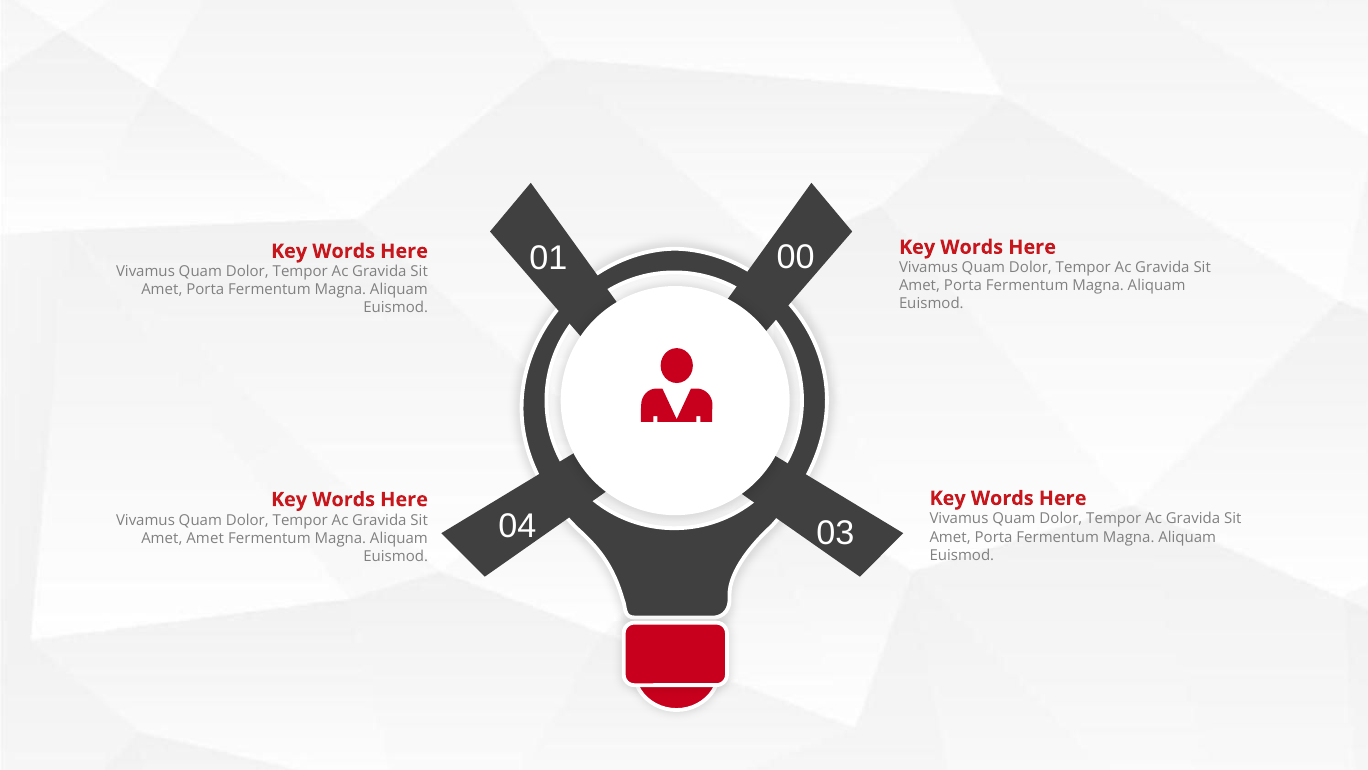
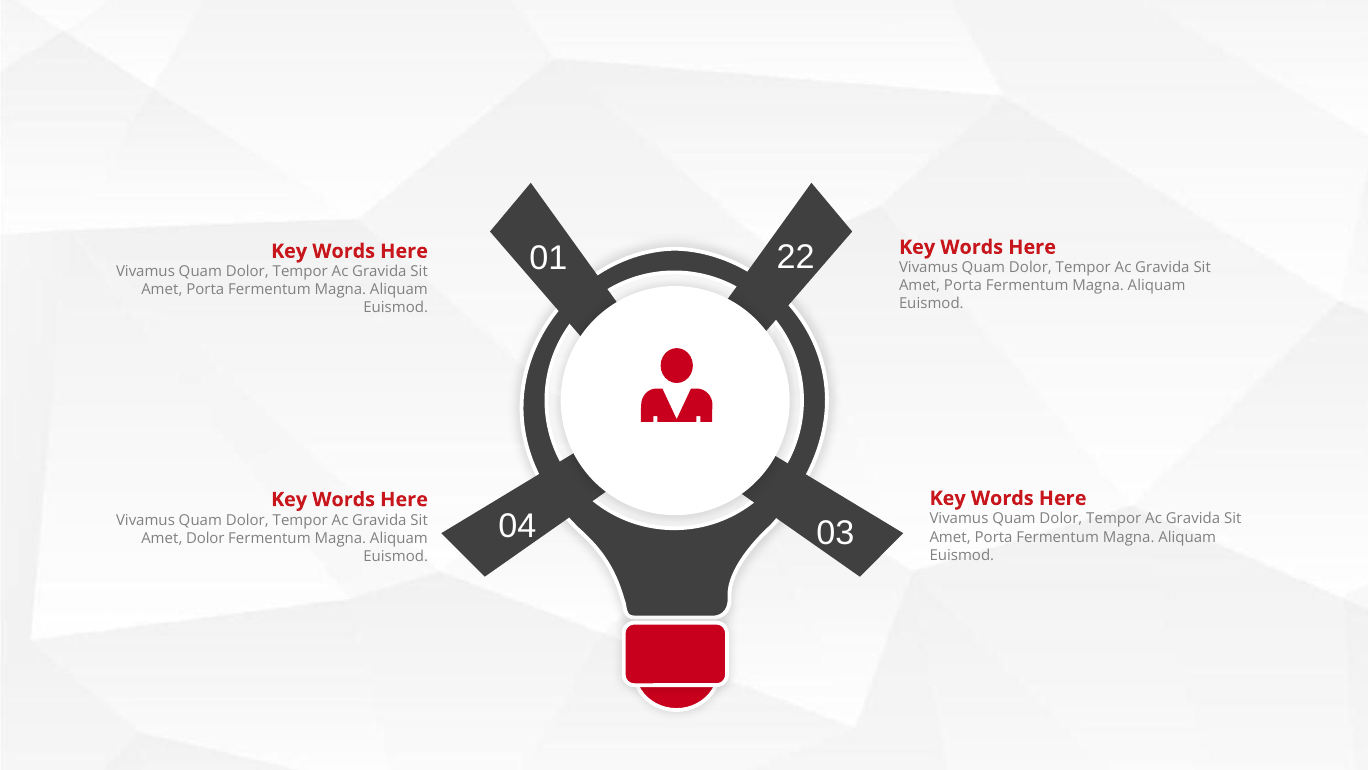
00: 00 -> 22 (796, 257)
Amet Amet: Amet -> Dolor (205, 538)
